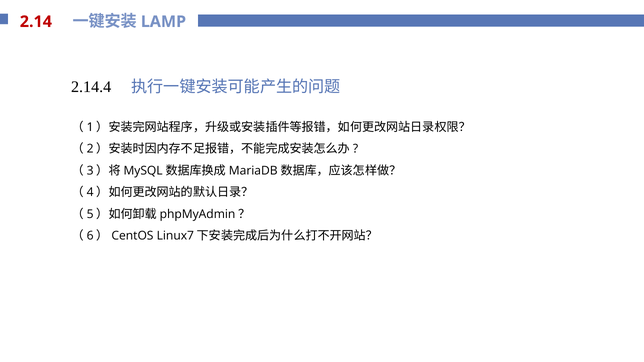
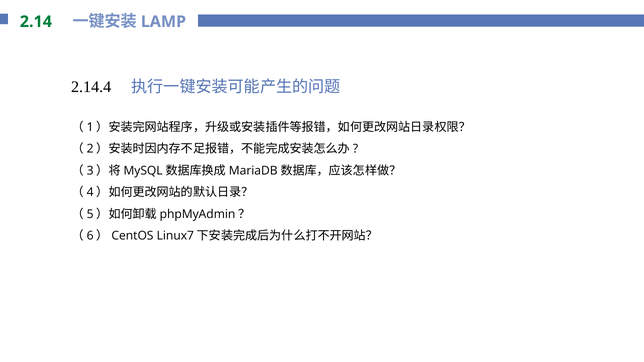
2.14 colour: red -> green (36, 22)
